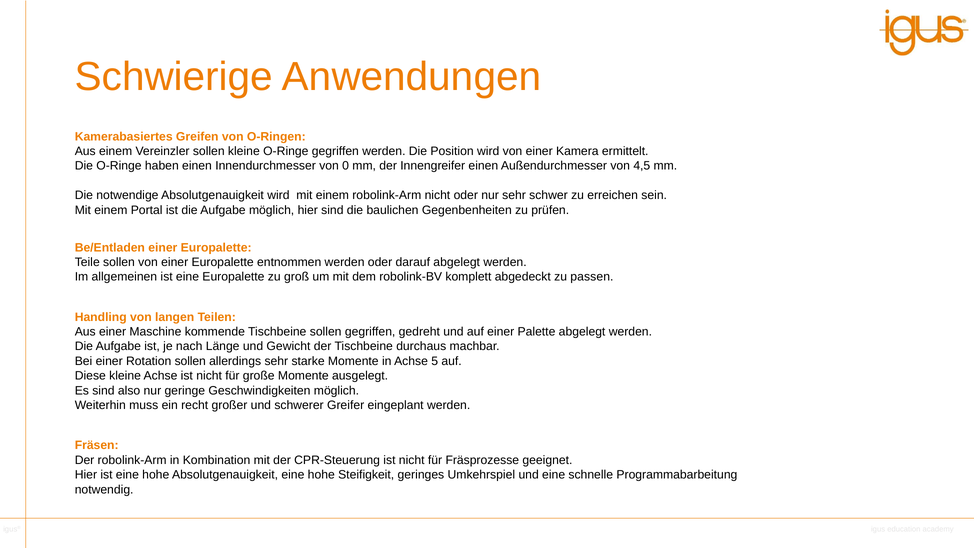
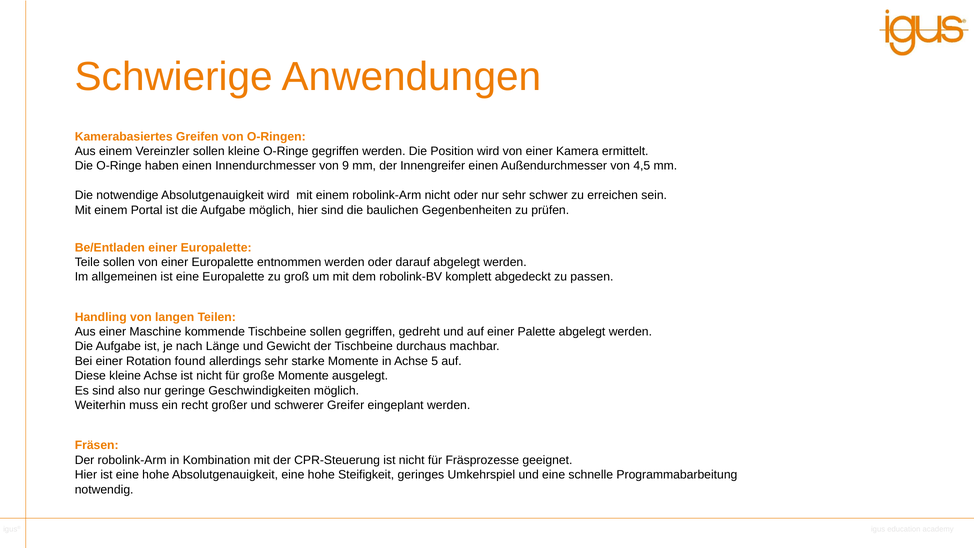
0: 0 -> 9 (346, 166)
Rotation sollen: sollen -> found (190, 361)
